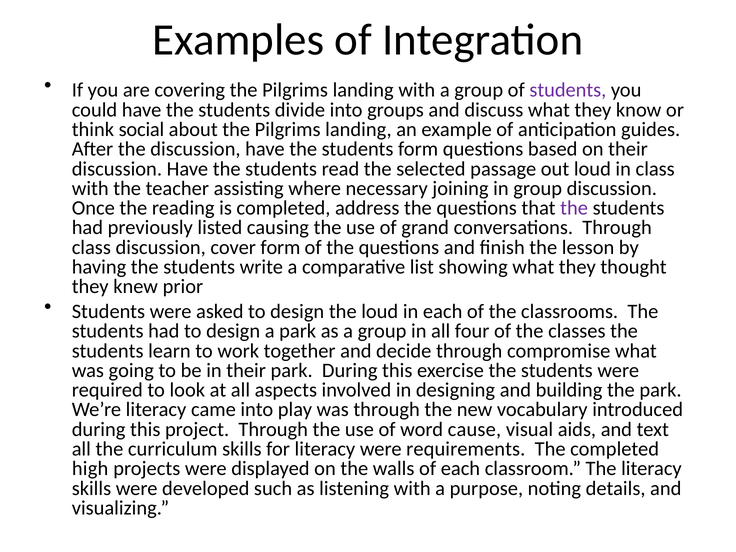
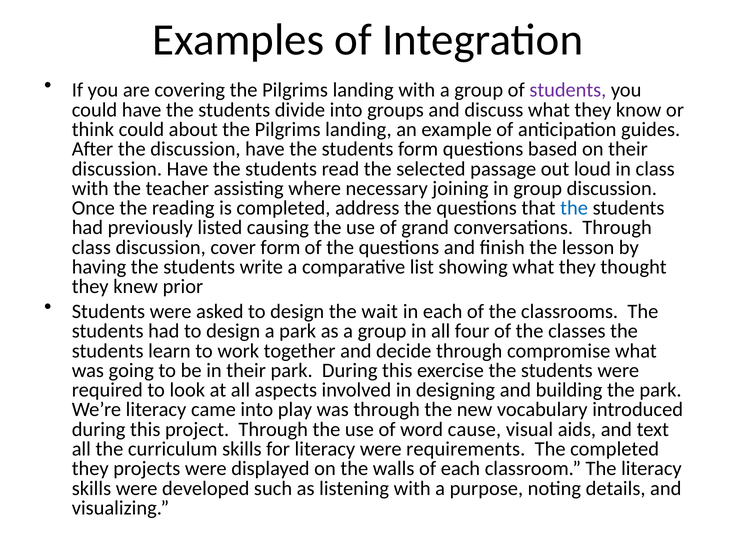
think social: social -> could (141, 129)
the colour: purple -> blue (574, 208)
the loud: loud -> wait (380, 311)
high: high -> they (90, 469)
